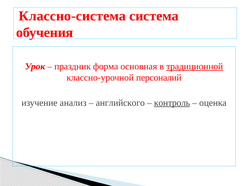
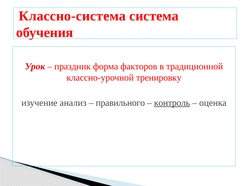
основная: основная -> факторов (139, 67)
традиционной underline: present -> none (195, 67)
персоналий: персоналий -> тренировку (159, 78)
английского: английского -> правильного (120, 103)
